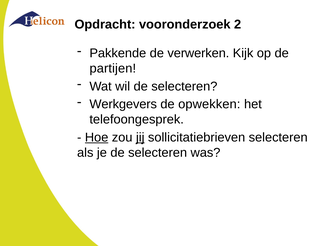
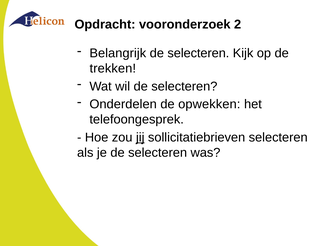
Pakkende: Pakkende -> Belangrijk (118, 53)
verwerken: verwerken -> selecteren (198, 53)
partijen: partijen -> trekken (113, 69)
Werkgevers: Werkgevers -> Onderdelen (123, 104)
Hoe underline: present -> none (97, 138)
